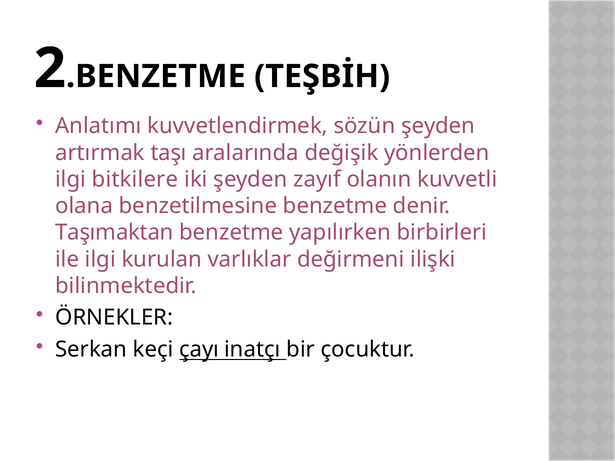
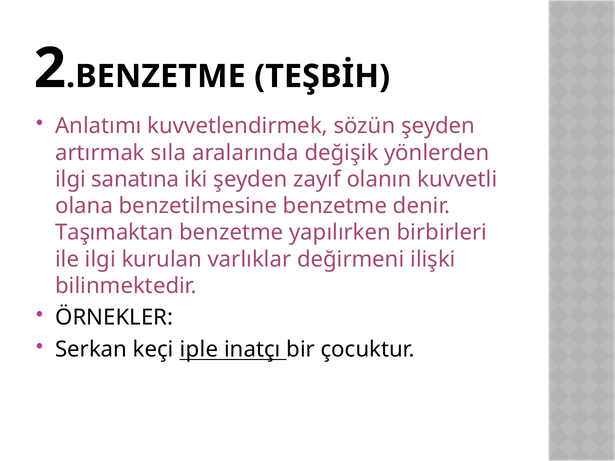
taşı: taşı -> sıla (168, 153)
bitkilere: bitkilere -> sanatına (135, 179)
çayı: çayı -> iple (199, 349)
